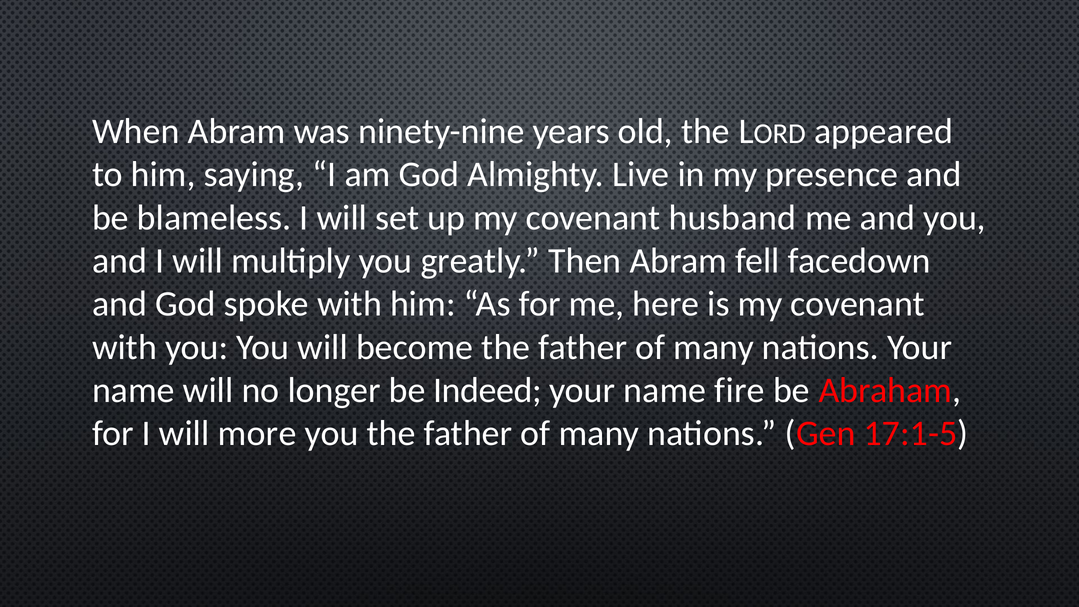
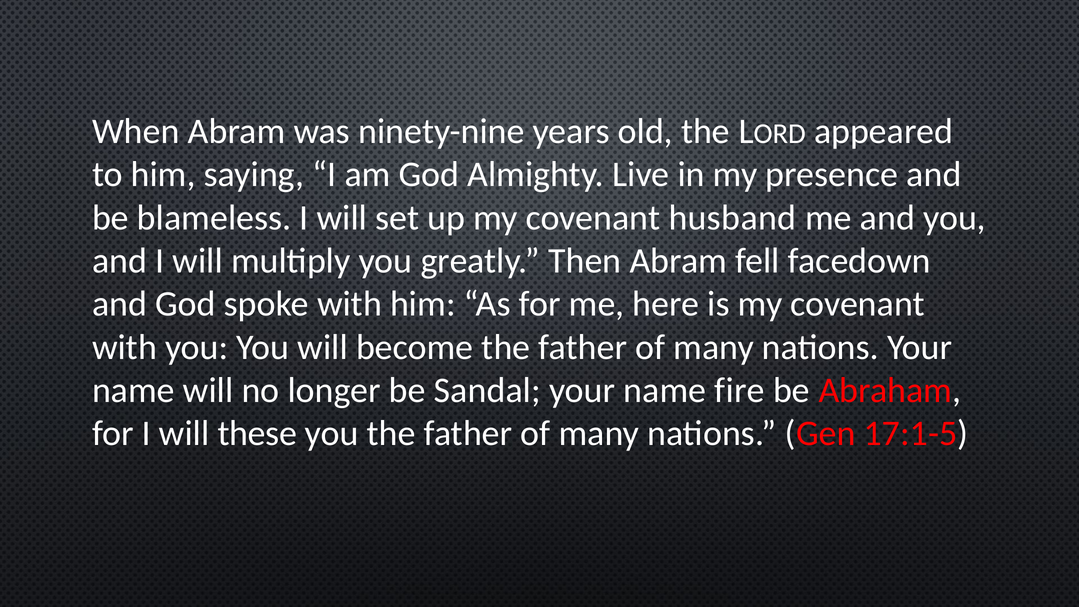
Indeed: Indeed -> Sandal (487, 390)
more: more -> these (257, 433)
